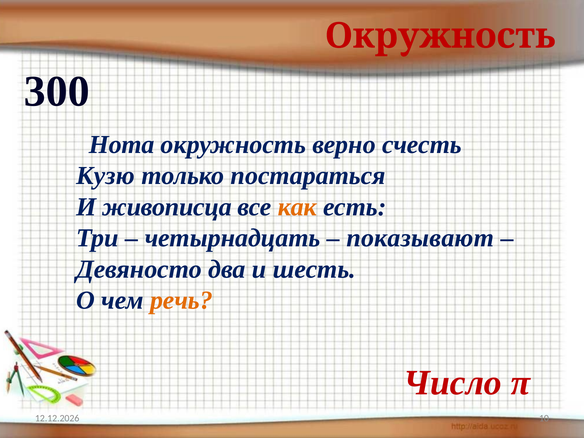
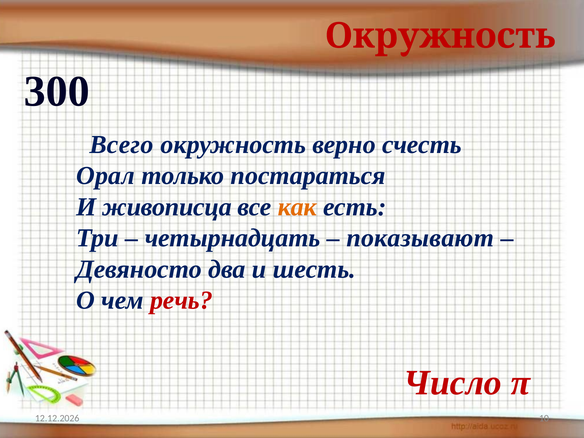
Нота: Нота -> Всего (121, 145)
Кузю: Кузю -> Орал (105, 176)
речь colour: orange -> red (181, 300)
